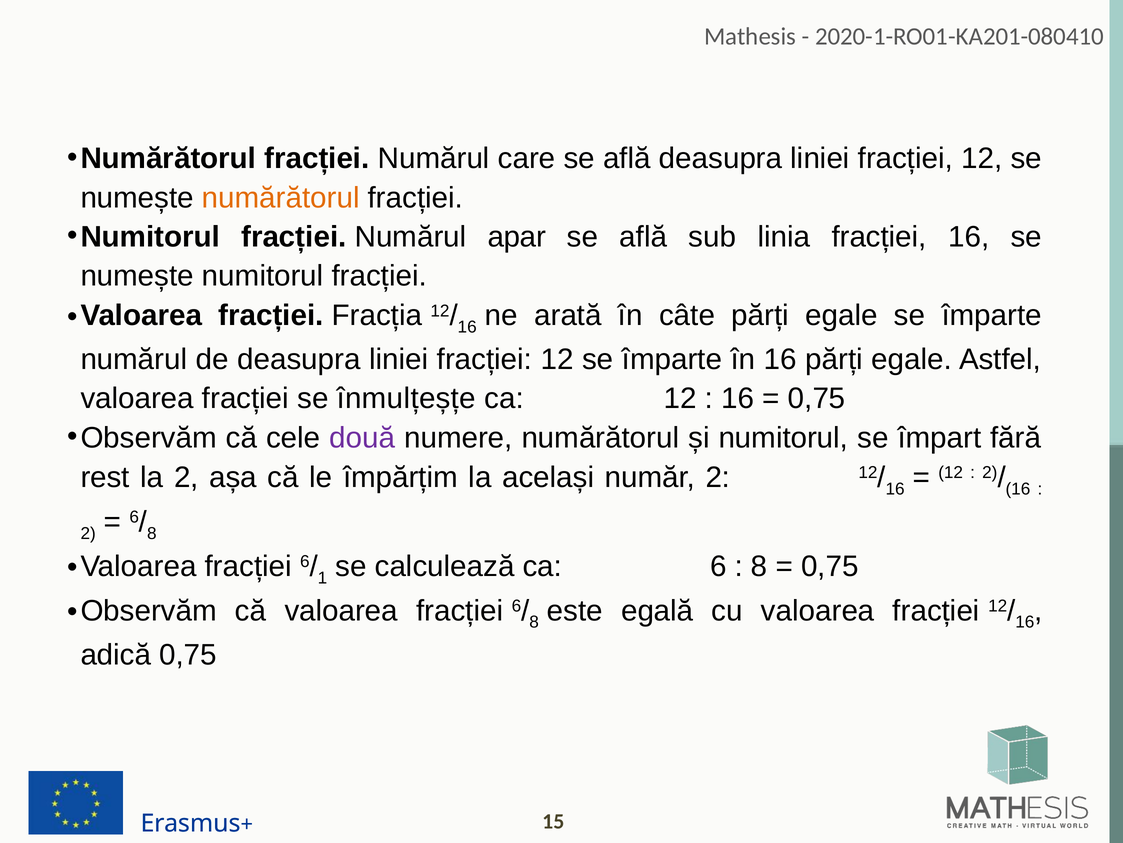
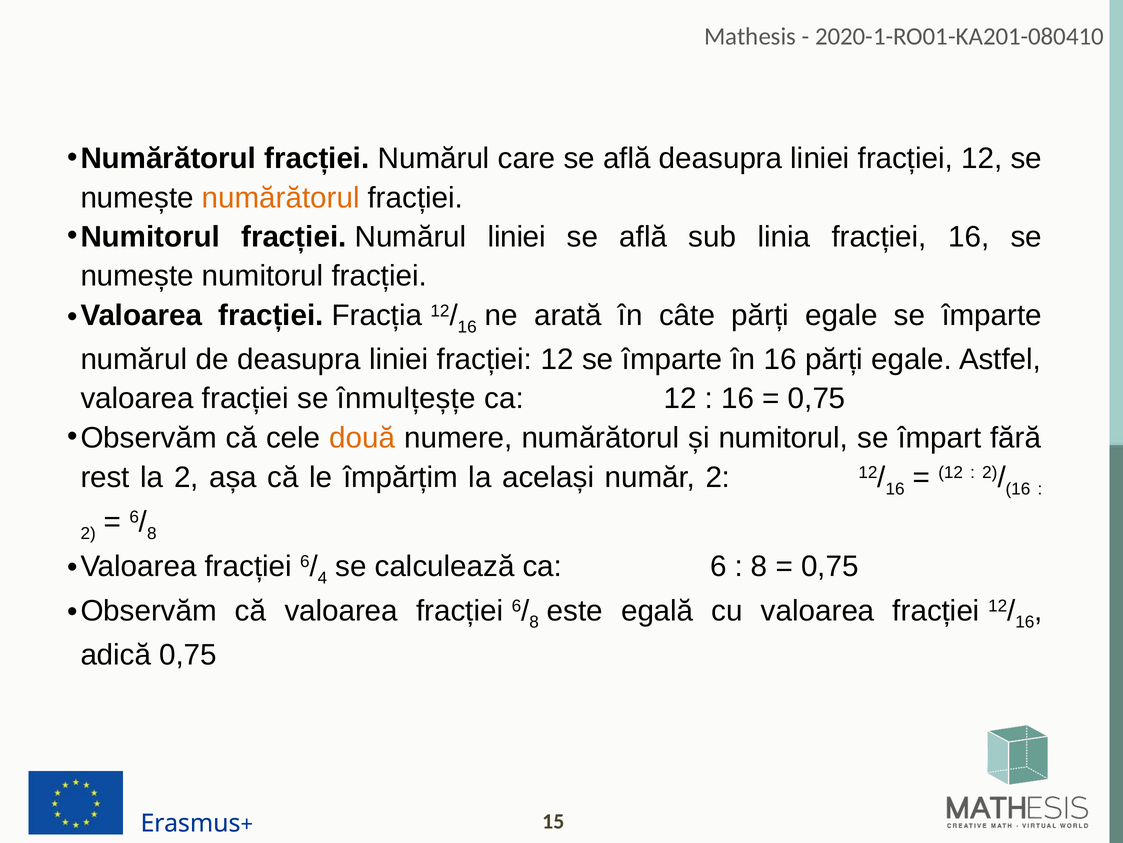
Numărul apar: apar -> liniei (517, 237)
două colour: purple -> orange (362, 437)
1: 1 -> 4 (322, 577)
